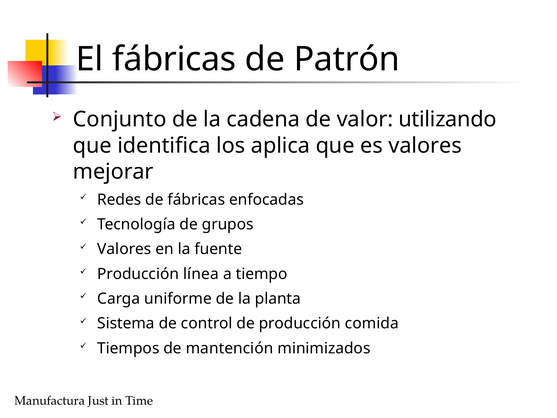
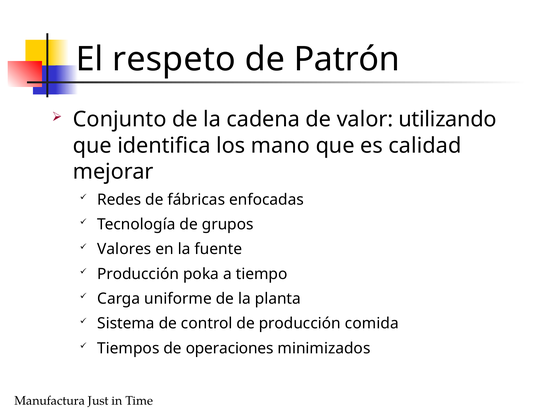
El fábricas: fábricas -> respeto (174, 59)
aplica: aplica -> mano (280, 145)
es valores: valores -> calidad (425, 145)
línea: línea -> poka (201, 274)
mantención: mantención -> operaciones (230, 348)
